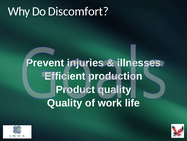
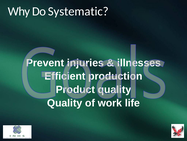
Discomfort: Discomfort -> Systematic (78, 11)
